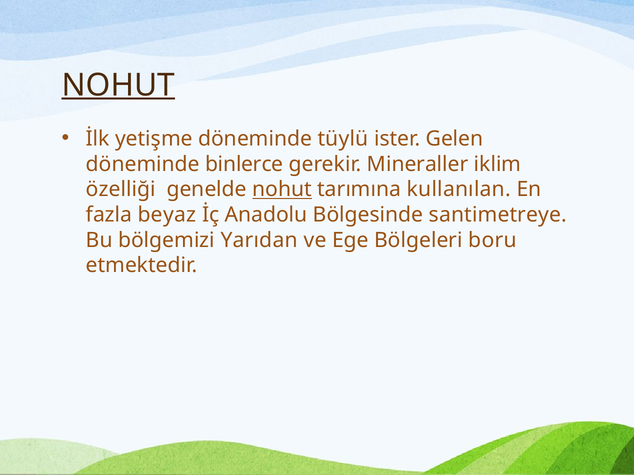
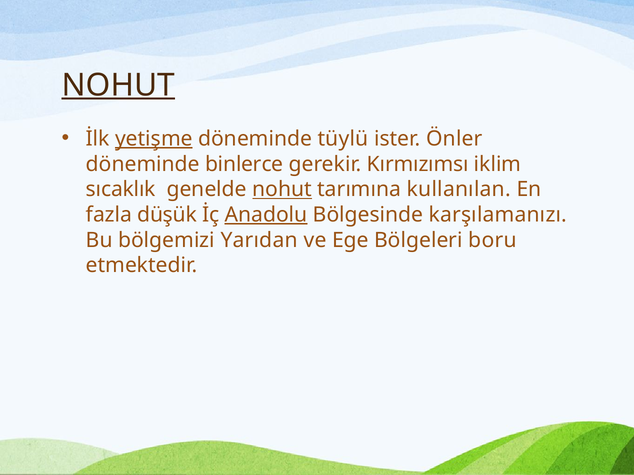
yetişme underline: none -> present (154, 139)
Gelen: Gelen -> Önler (454, 139)
Mineraller: Mineraller -> Kırmızımsı (418, 164)
özelliği: özelliği -> sıcaklık (121, 190)
beyaz: beyaz -> düşük (167, 215)
Anadolu underline: none -> present (266, 215)
santimetreye: santimetreye -> karşılamanızı (498, 215)
